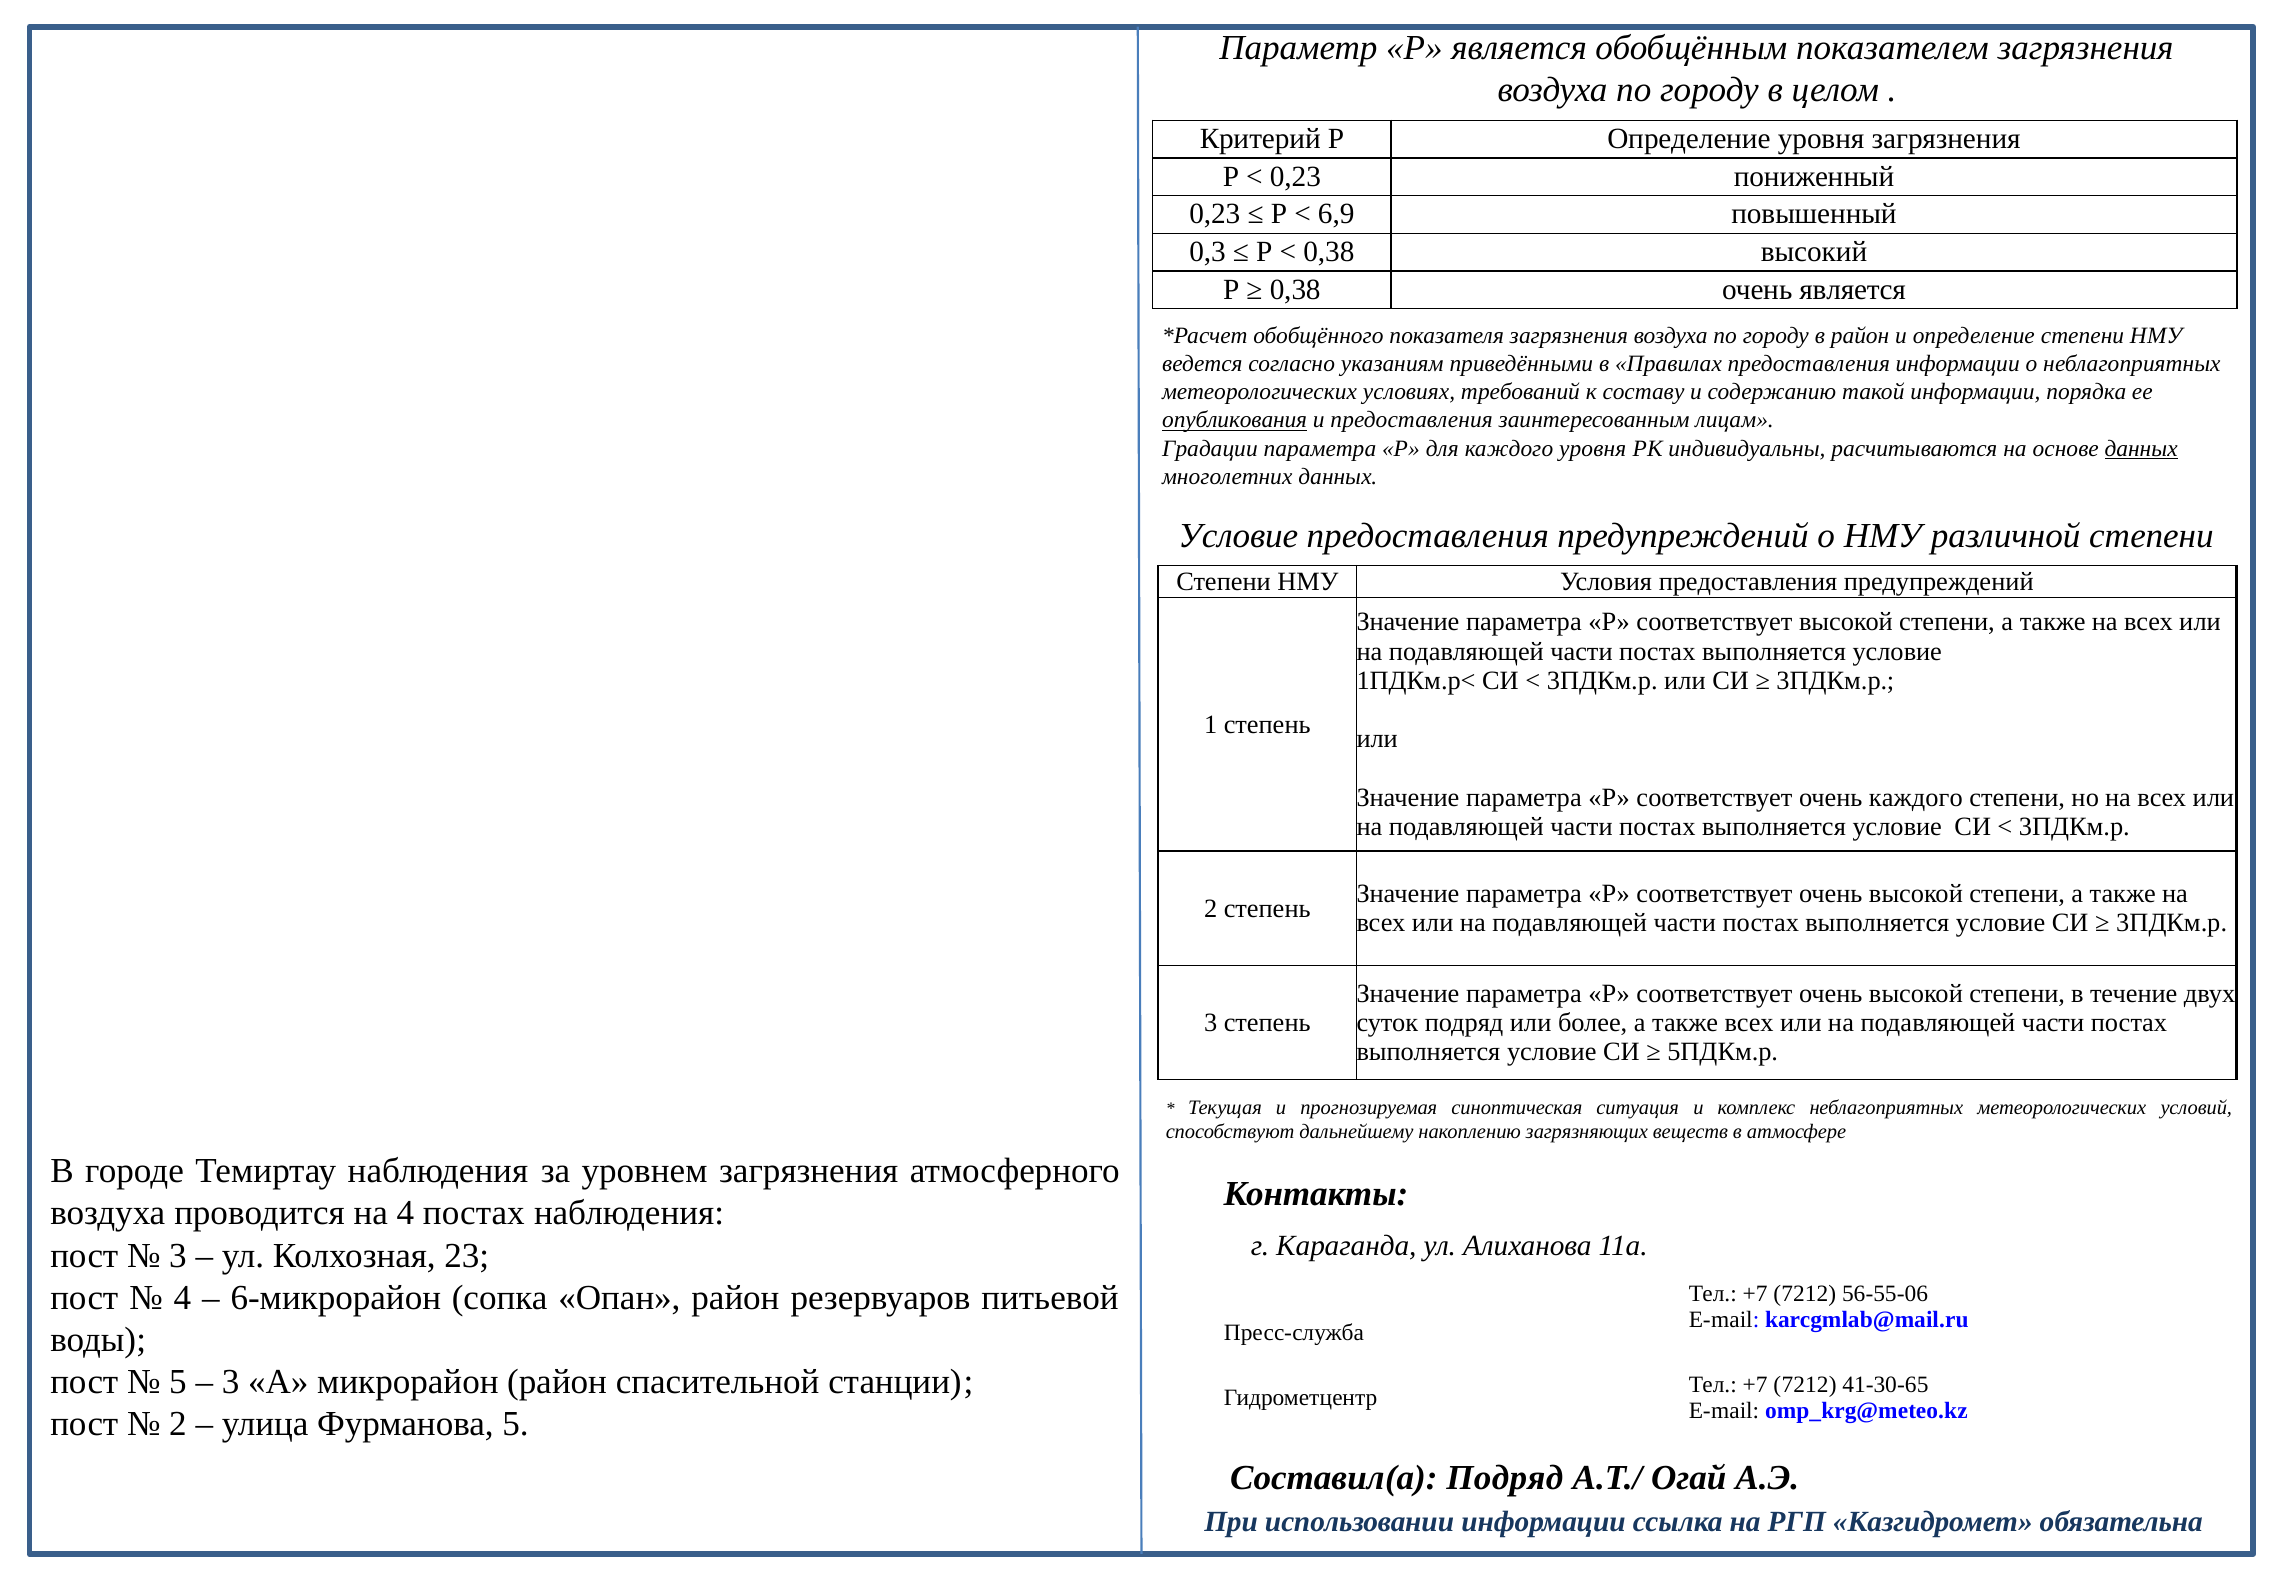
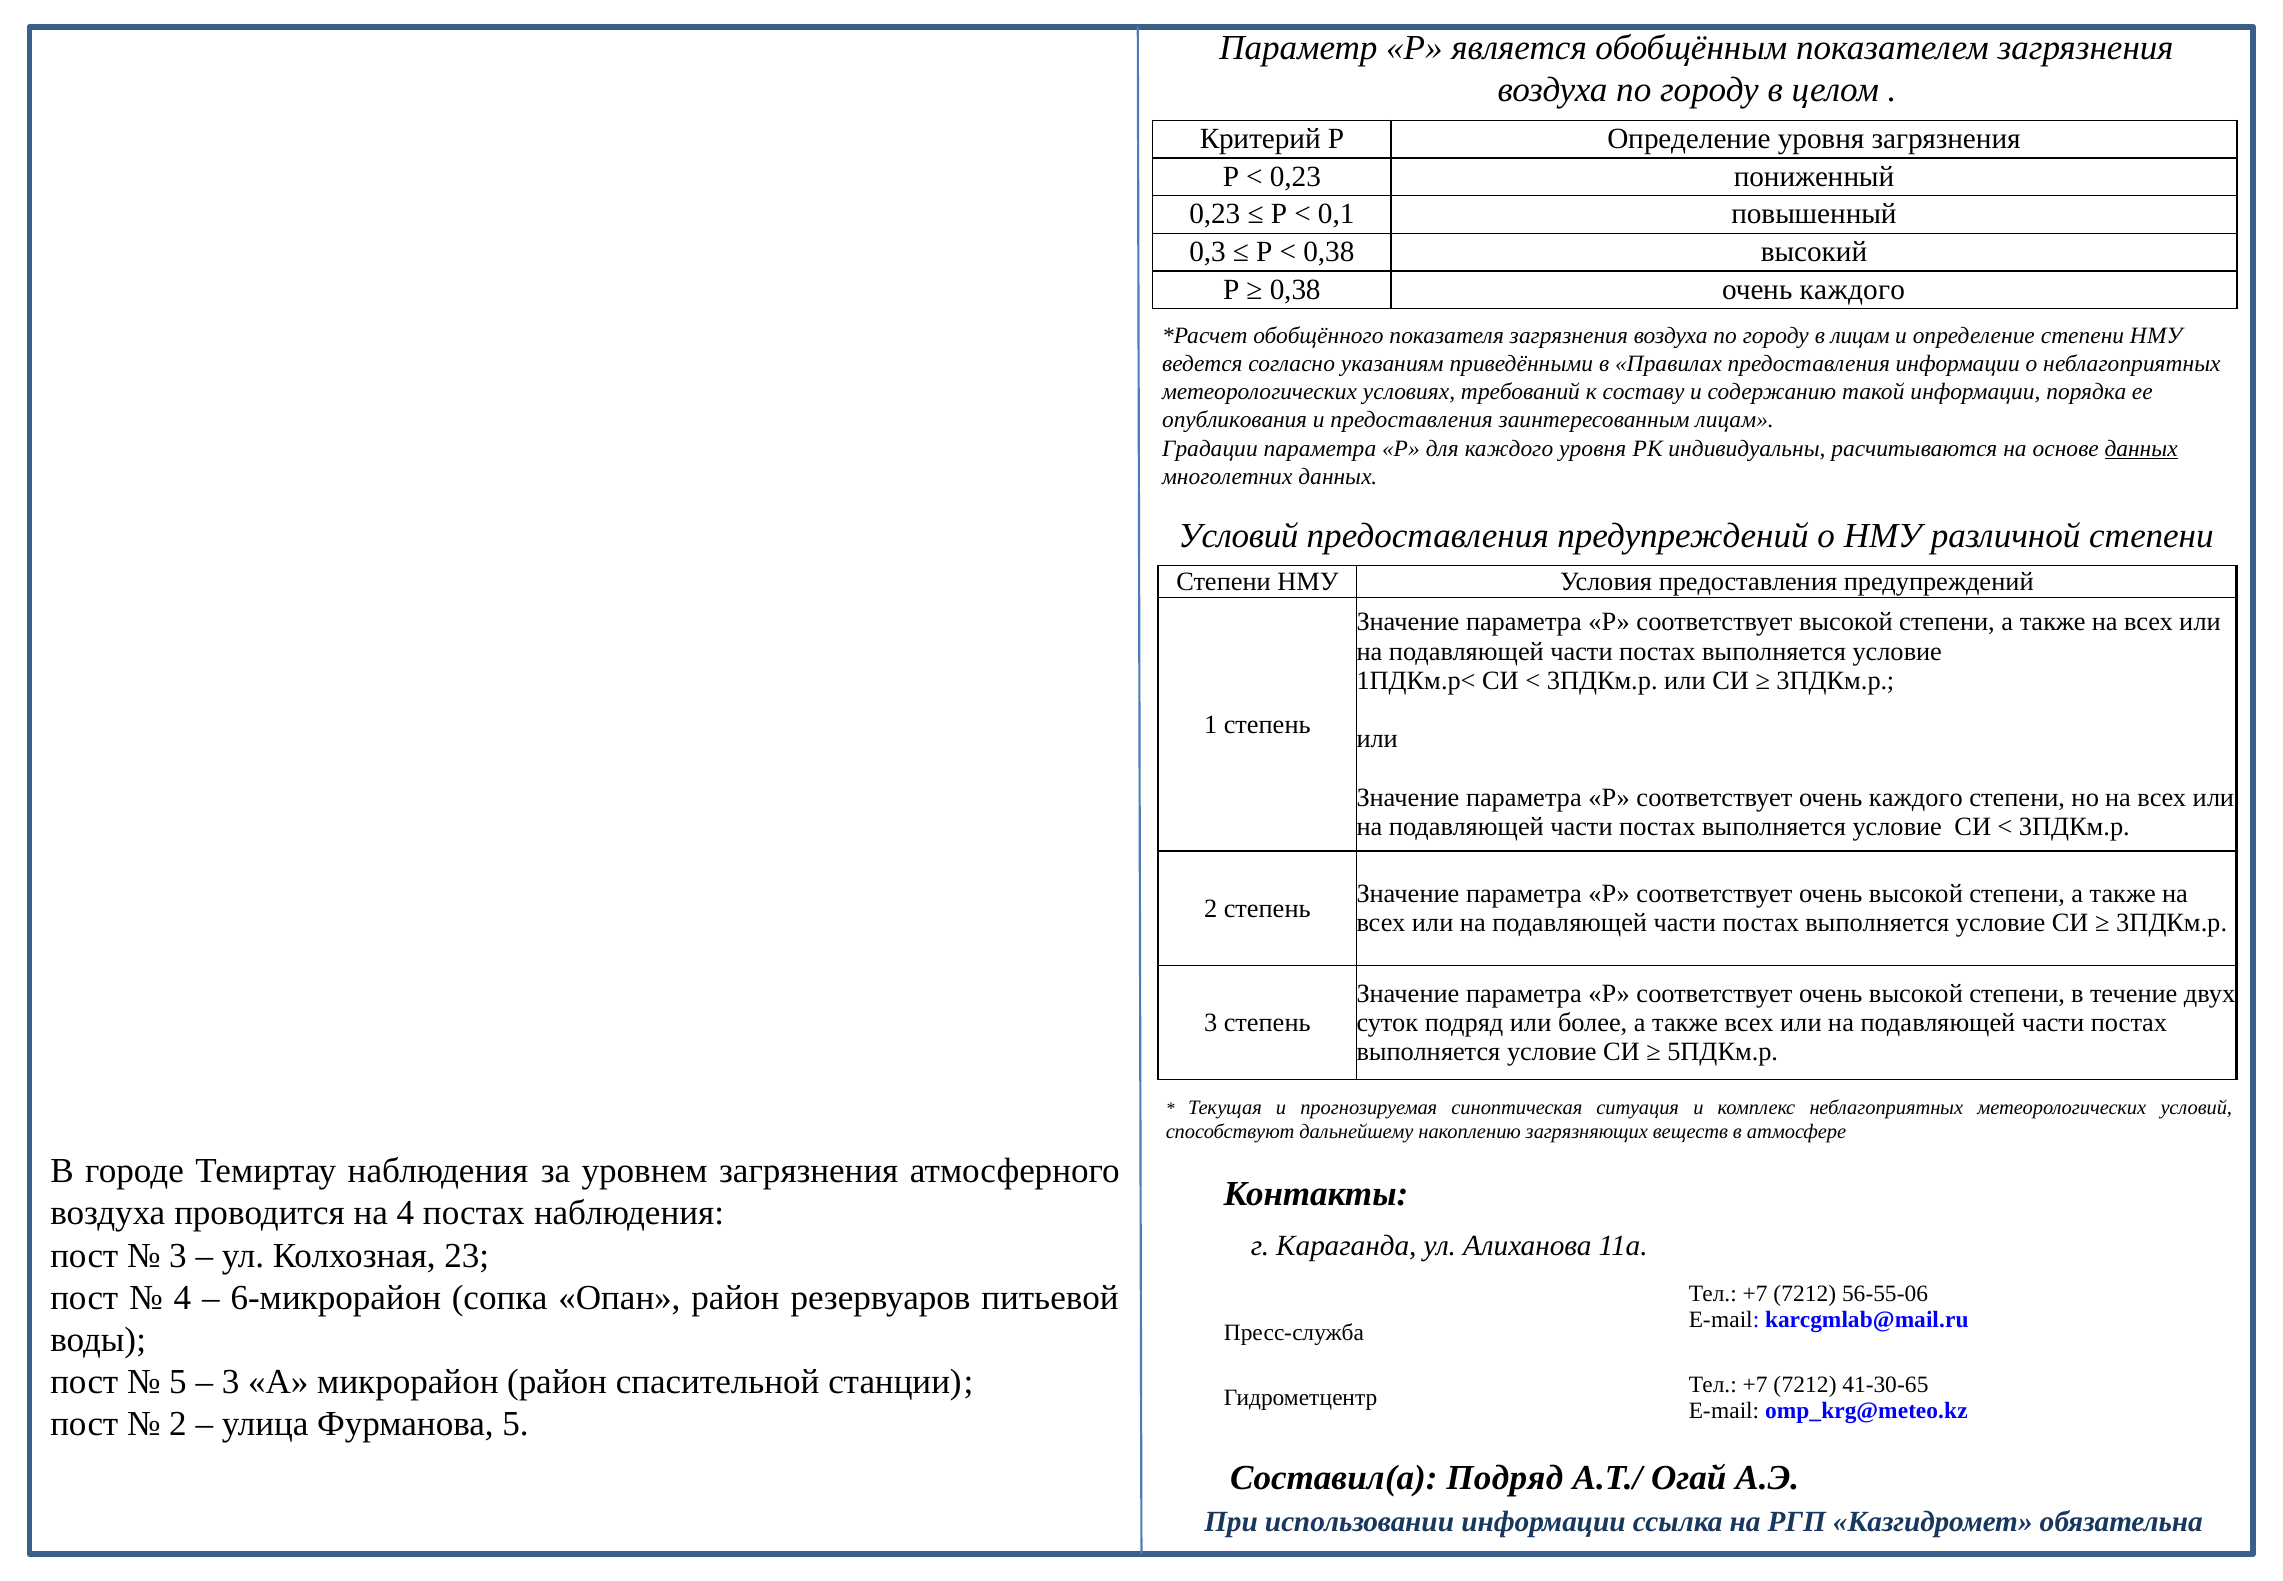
6,9: 6,9 -> 0,1 (1336, 214)
0,38 очень является: является -> каждого (1852, 290)
в район: район -> лицам (1860, 336)
опубликования underline: present -> none (1235, 420)
Условие: Условие -> Условий (1238, 535)
